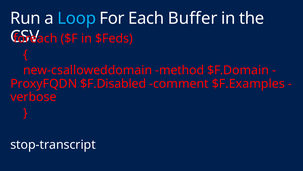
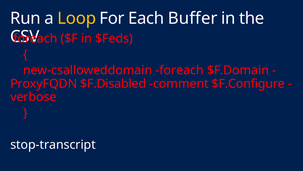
Loop colour: light blue -> yellow (77, 18)
new-csalloweddomain method: method -> foreach (180, 70)
$F.Examples: $F.Examples -> $F.Configure (248, 83)
